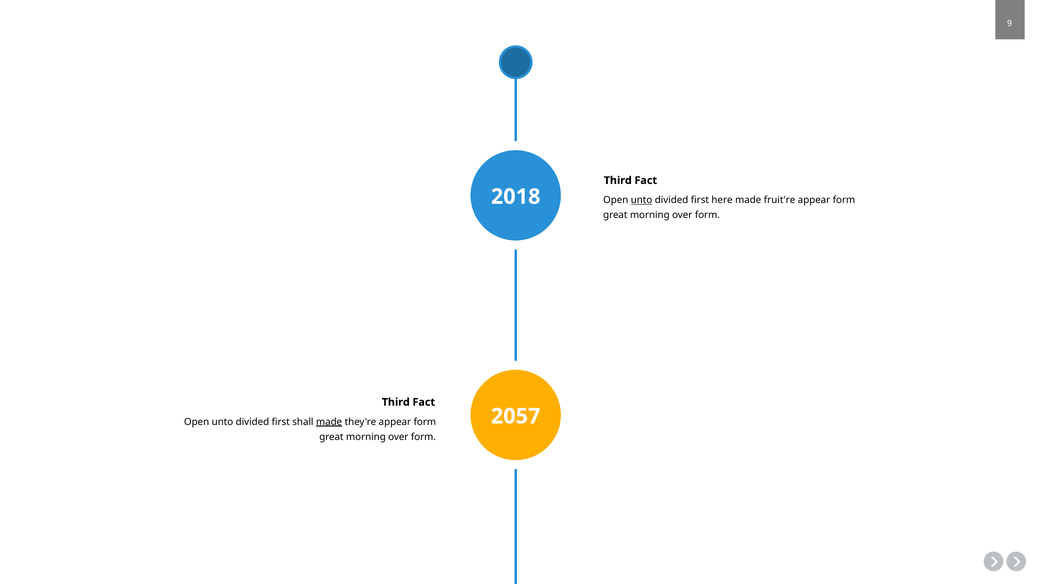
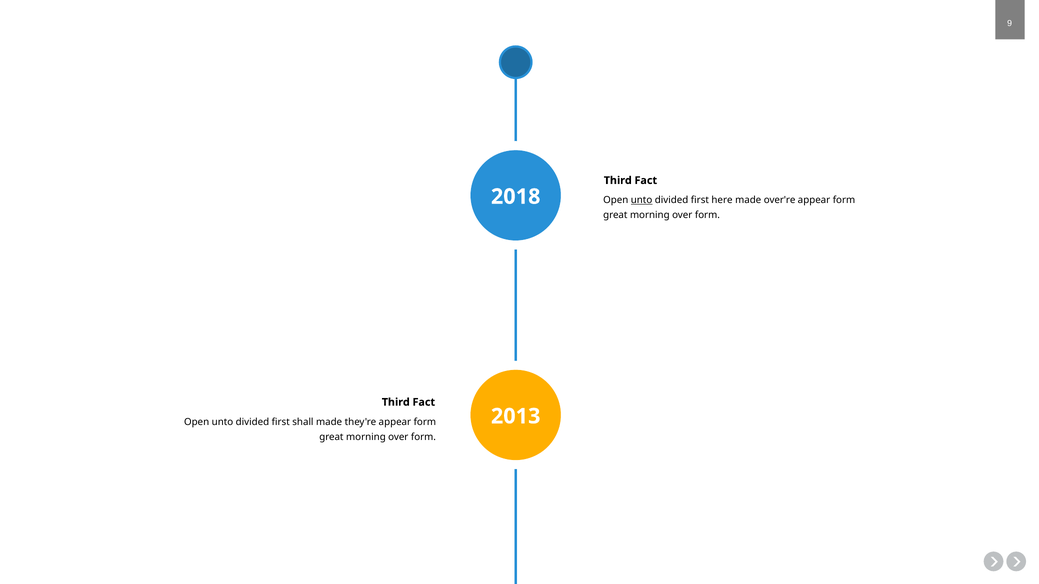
fruit're: fruit're -> over're (780, 200)
2057: 2057 -> 2013 (516, 417)
made underline: present -> none (329, 422)
